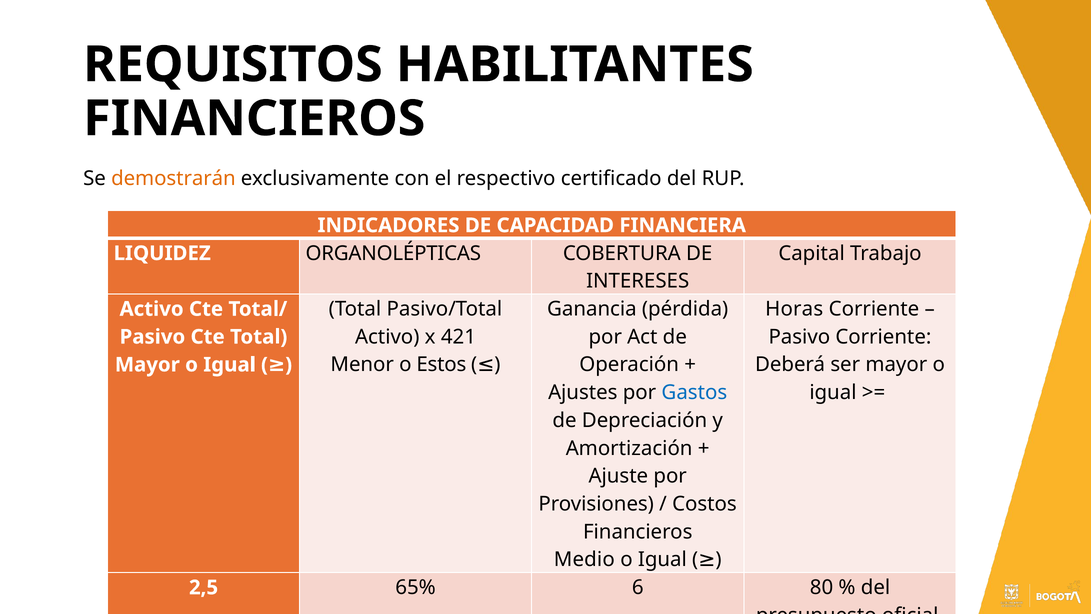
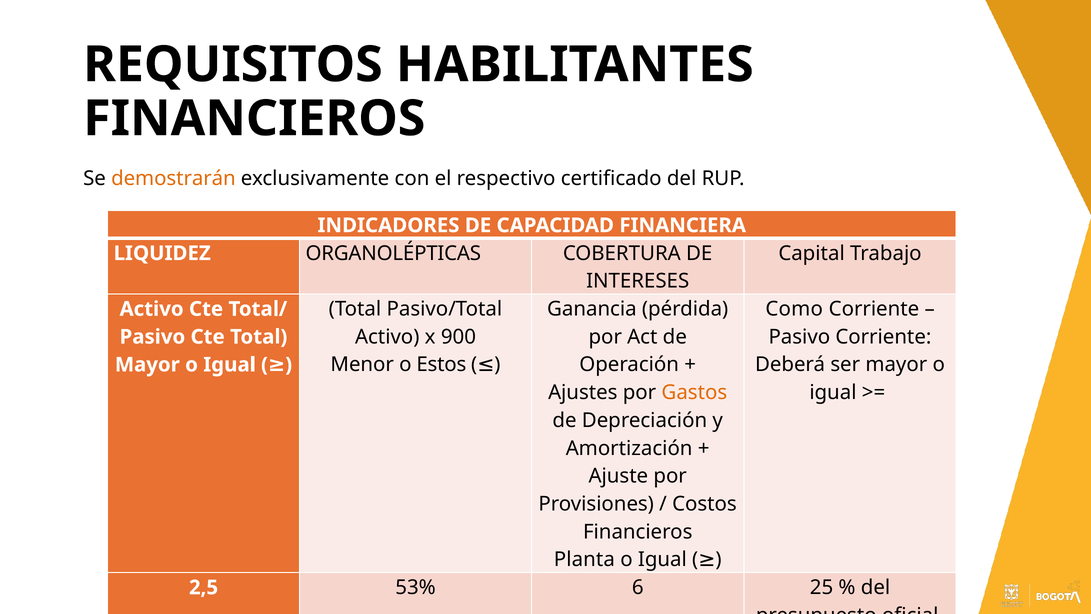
Horas: Horas -> Como (794, 309)
421: 421 -> 900 (458, 337)
Gastos colour: blue -> orange (694, 392)
Medio: Medio -> Planta (584, 559)
65%: 65% -> 53% (416, 587)
80: 80 -> 25 (822, 587)
